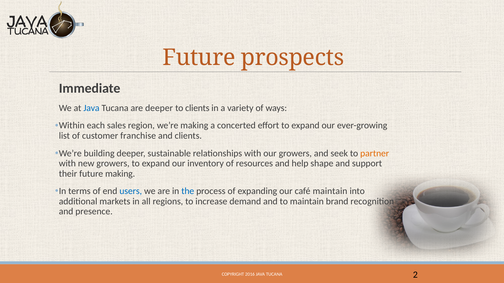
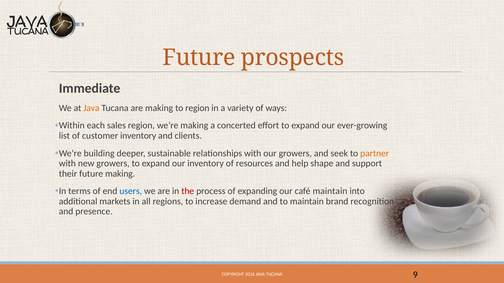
Java colour: blue -> orange (91, 108)
are deeper: deeper -> making (159, 108)
to clients: clients -> region (197, 108)
customer franchise: franchise -> inventory (138, 136)
the colour: blue -> red (188, 191)
2: 2 -> 9 (415, 275)
